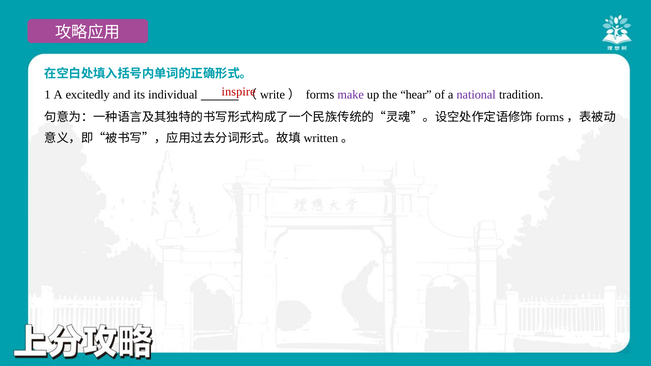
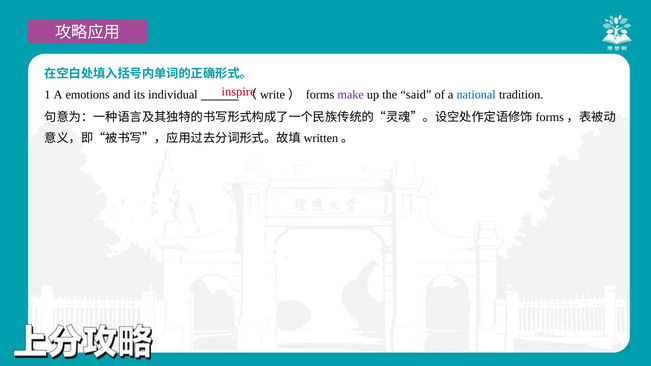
excitedly: excitedly -> emotions (88, 95)
hear: hear -> said (416, 95)
national colour: purple -> blue (476, 95)
